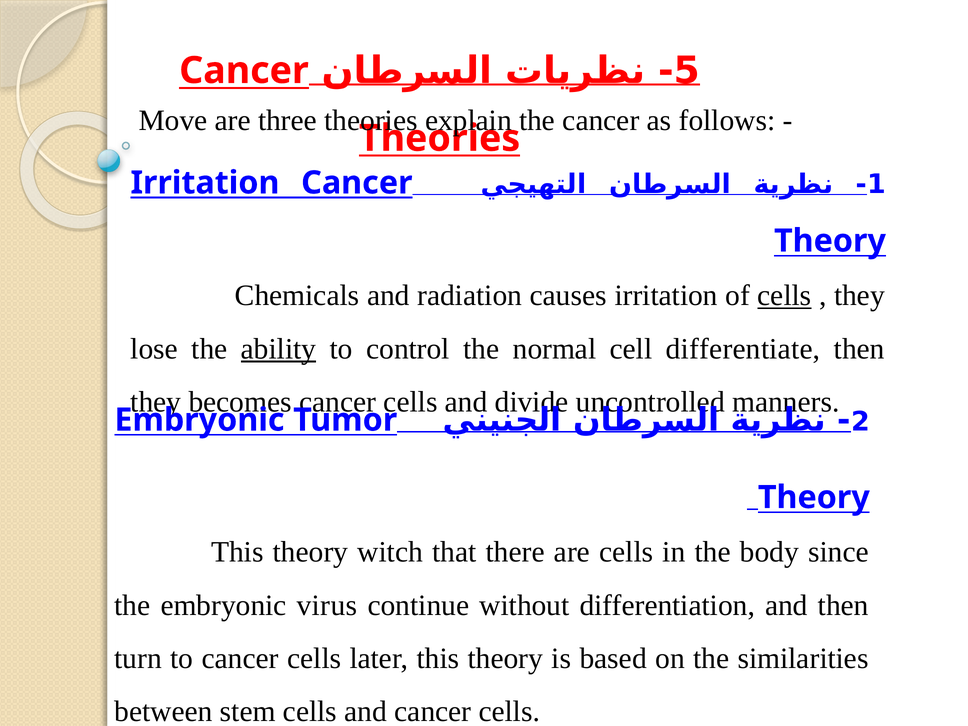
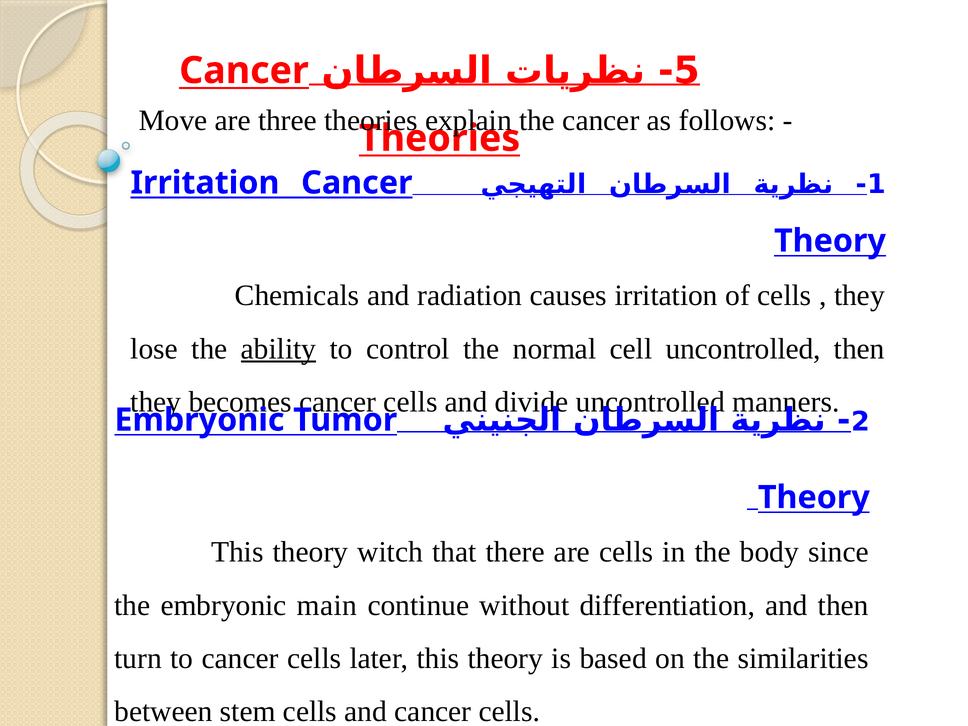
cells underline: present -> none (784, 296)
cell differentiate: differentiate -> uncontrolled (743, 349)
virus: virus -> main (327, 605)
